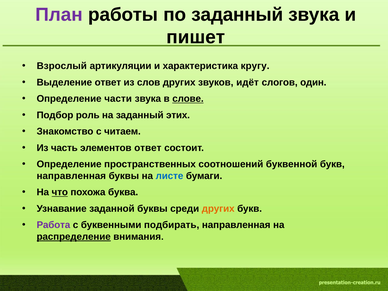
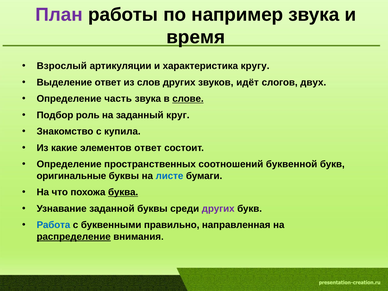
по заданный: заданный -> например (237, 15)
пишет: пишет -> время (196, 37)
один: один -> двух (313, 82)
части: части -> часть (118, 99)
этих: этих -> круг (178, 115)
читаем: читаем -> купила (122, 132)
часть: часть -> какие (64, 148)
направленная: направленная -> оригинальные (71, 176)
что underline: present -> none (60, 192)
буква underline: none -> present (123, 192)
других colour: orange -> purple (218, 209)
Работа colour: purple -> blue (53, 225)
подбирать: подбирать -> правильно (172, 225)
